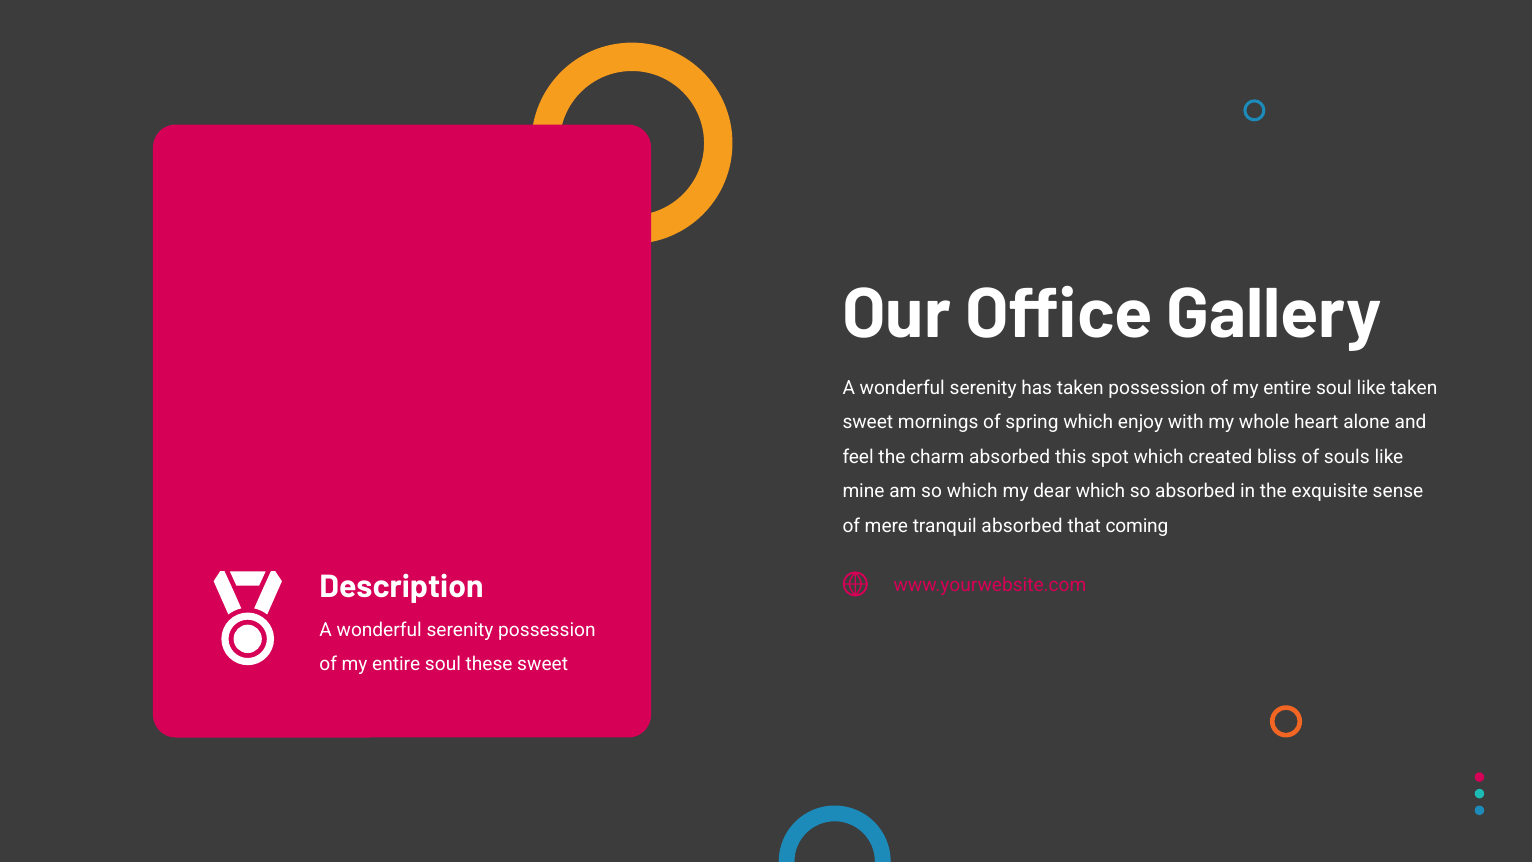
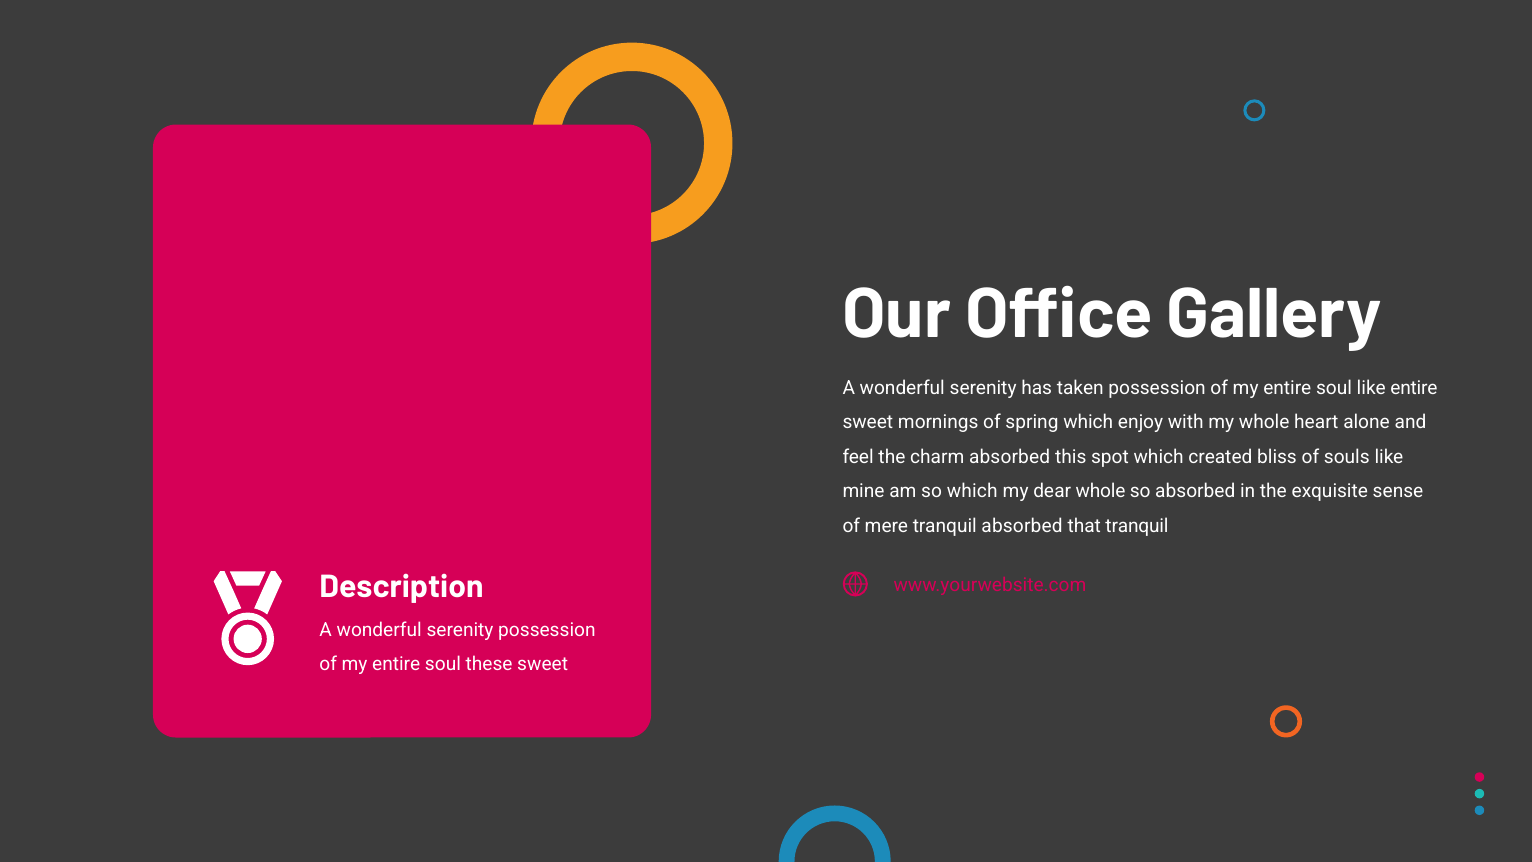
like taken: taken -> entire (1414, 388)
dear which: which -> whole (1101, 491)
that coming: coming -> tranquil (1137, 526)
